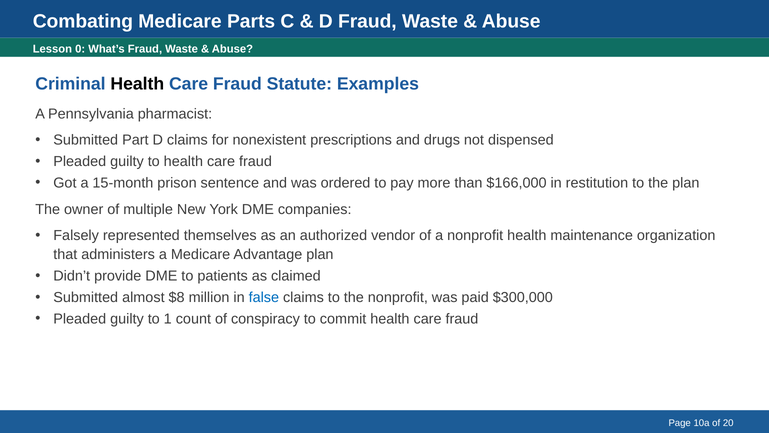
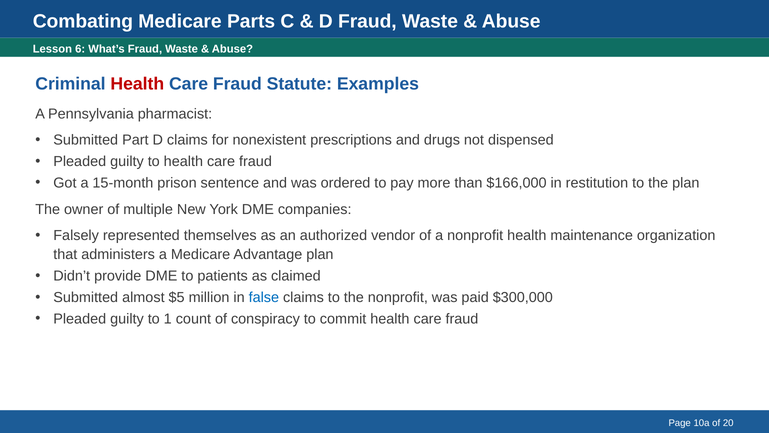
0: 0 -> 6 (80, 49)
Health colour: black -> red (137, 84)
$8: $8 -> $5 (177, 297)
